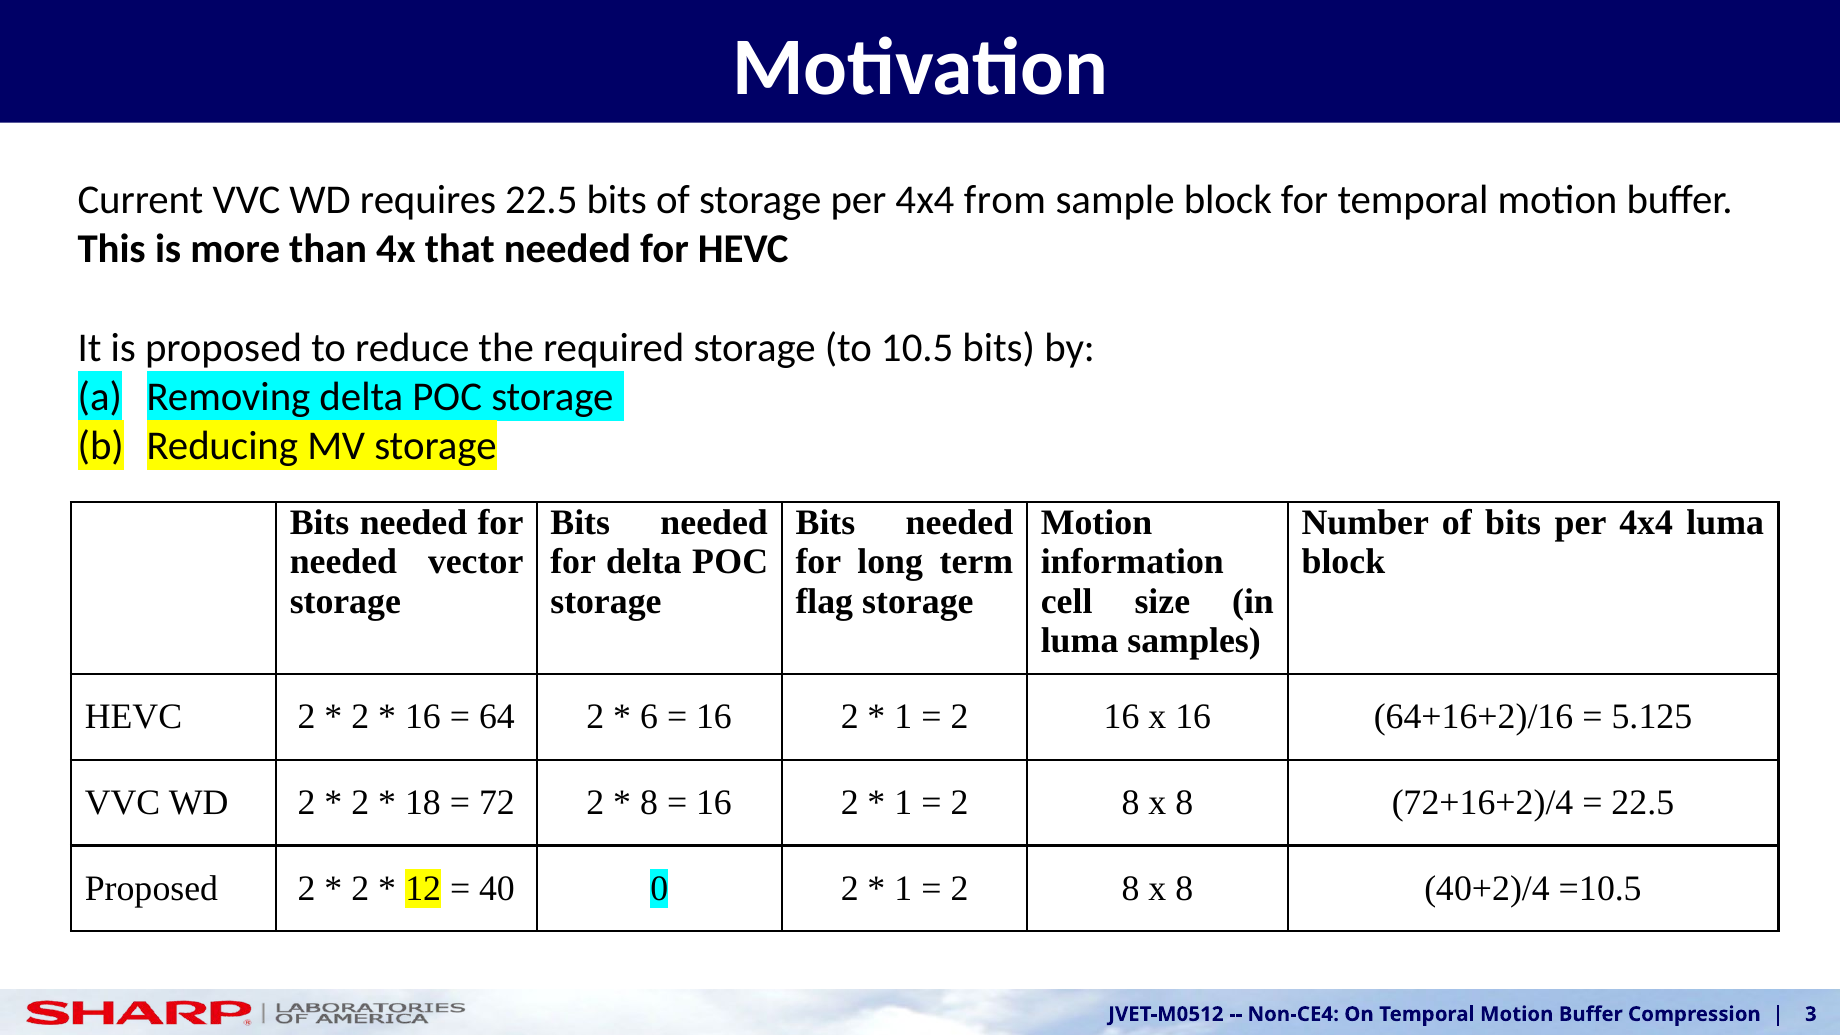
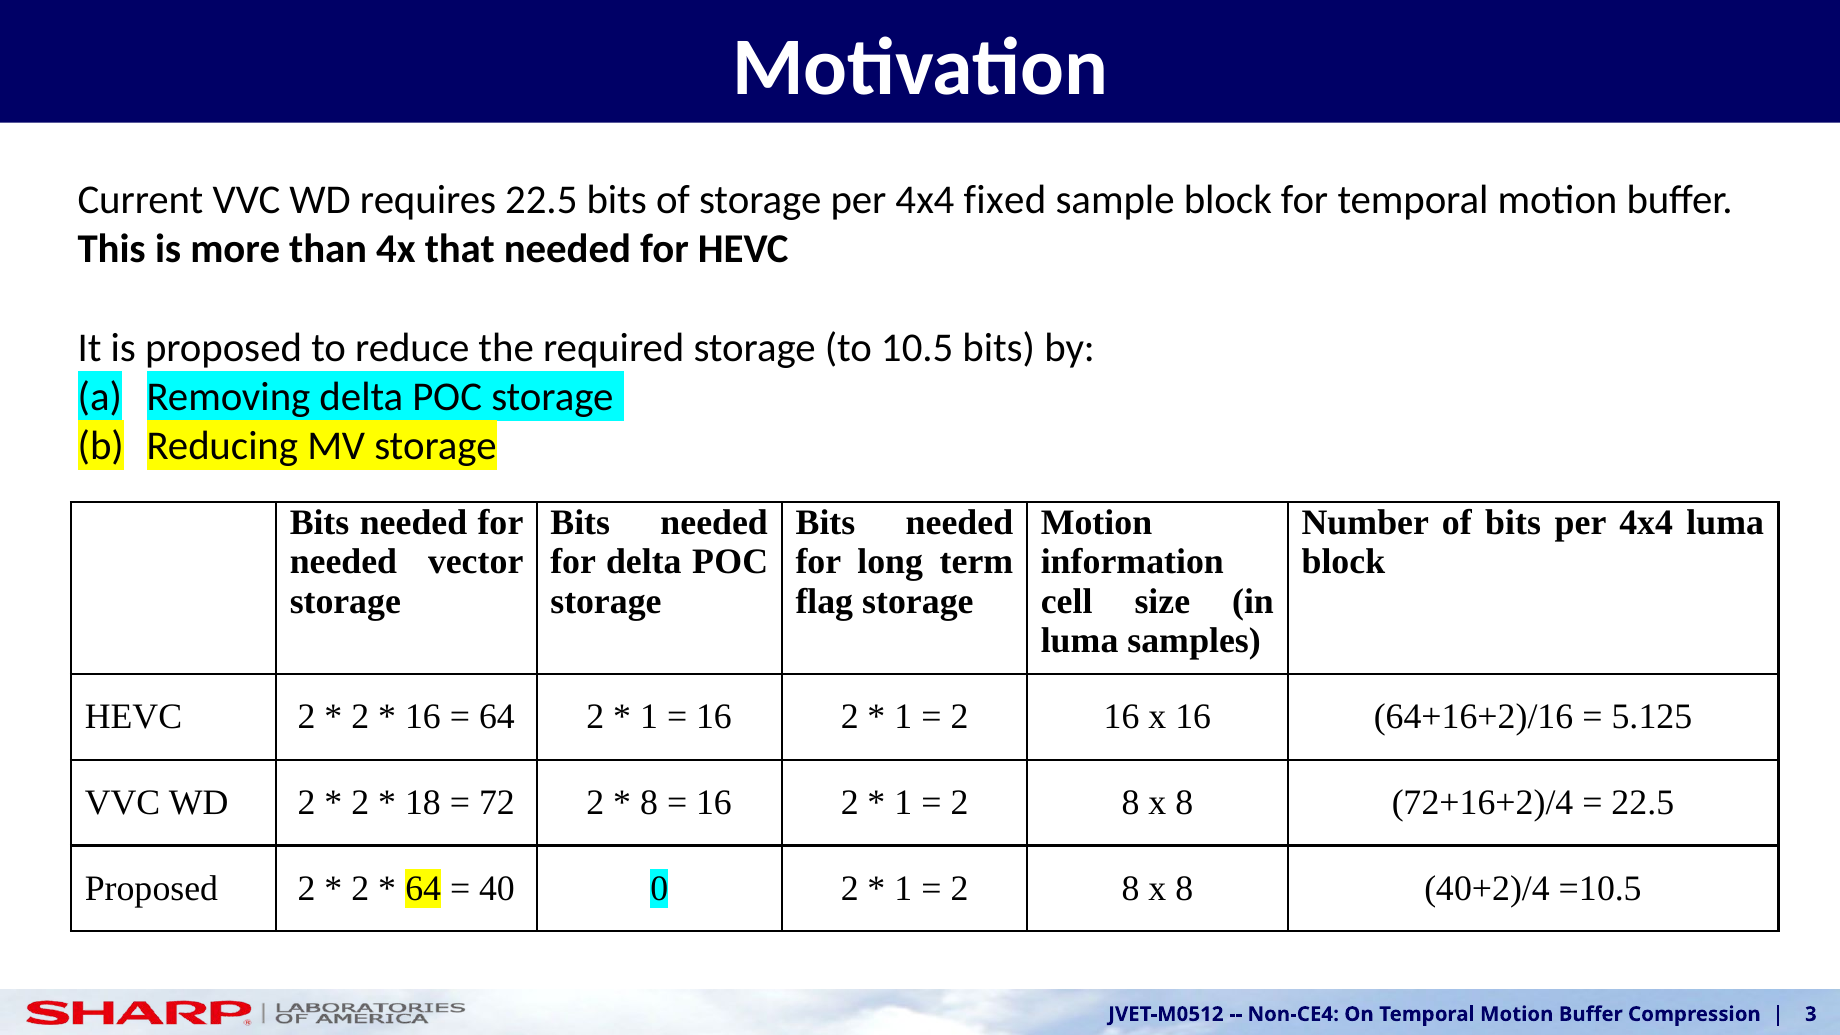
from: from -> fixed (1005, 200)
6: 6 -> 1 (649, 717)
12: 12 -> 64 (423, 889)
